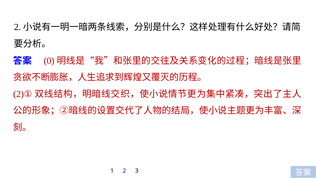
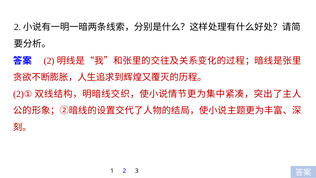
0: 0 -> 2 (49, 61)
